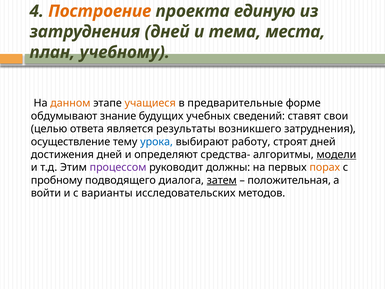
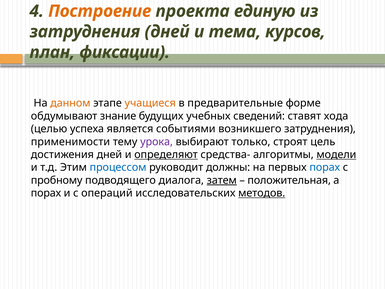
места: места -> курсов (295, 32)
учебному: учебному -> фиксации (125, 52)
свои: свои -> хода (336, 116)
ответа: ответа -> успеха (87, 129)
результаты: результаты -> событиями (186, 129)
осуществление: осуществление -> применимости (70, 142)
урока colour: blue -> purple (157, 142)
работу: работу -> только (251, 142)
строят дней: дней -> цель (323, 142)
определяют underline: none -> present (166, 154)
процессом colour: purple -> blue (118, 167)
порах colour: orange -> blue (325, 167)
войти: войти -> порах (46, 193)
варианты: варианты -> операций (107, 193)
методов underline: none -> present (262, 193)
